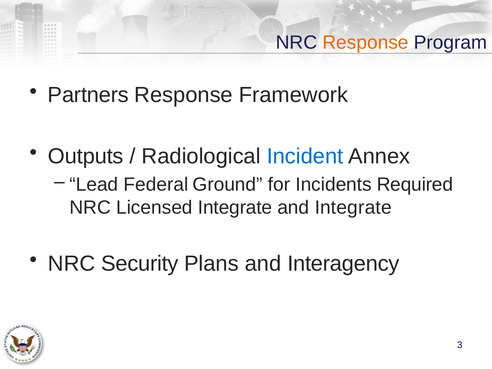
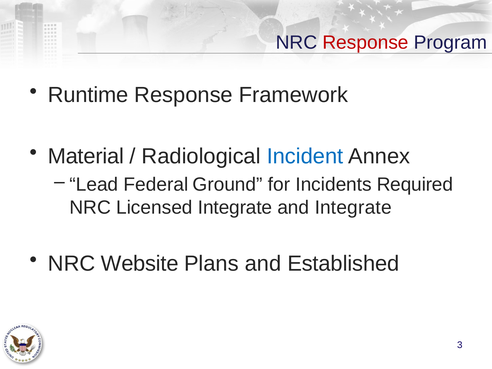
Response colour: orange -> red (366, 43)
Partners: Partners -> Runtime (88, 95)
Outputs: Outputs -> Material (86, 156)
Security: Security -> Website (140, 263)
Interagency: Interagency -> Established (343, 263)
